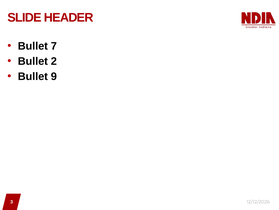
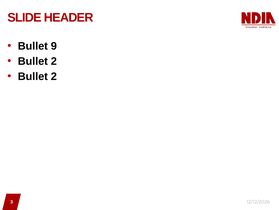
7: 7 -> 9 (54, 46)
9: 9 -> 2 (54, 76)
